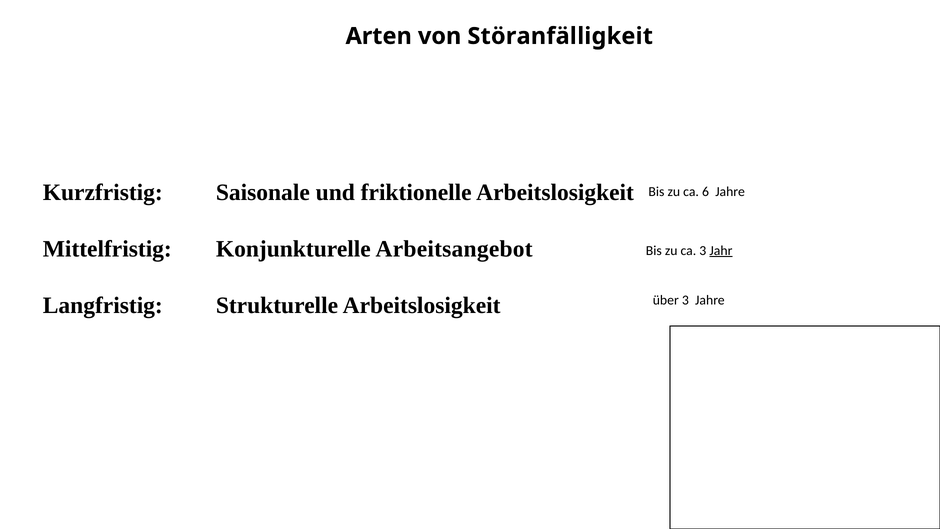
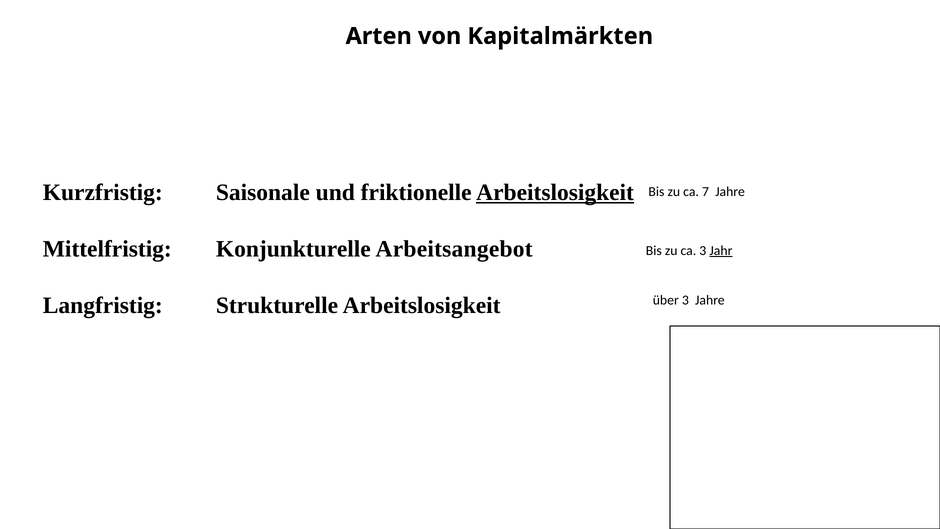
Störanfälligkeit: Störanfälligkeit -> Kapitalmärkten (560, 36)
Arbeitslosigkeit underline: none -> present (555, 192)
6: 6 -> 7 (705, 192)
